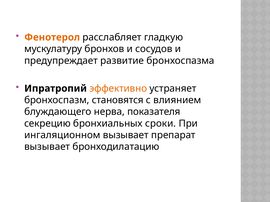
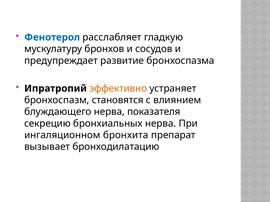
Фенотерол colour: orange -> blue (52, 37)
бронхиальных сроки: сроки -> нерва (161, 124)
ингаляционном вызывает: вызывает -> бронхита (126, 135)
